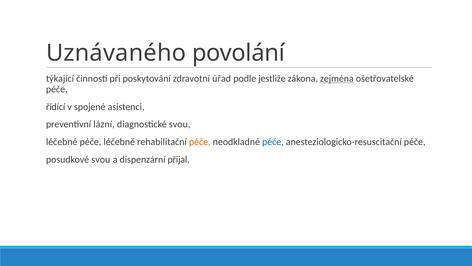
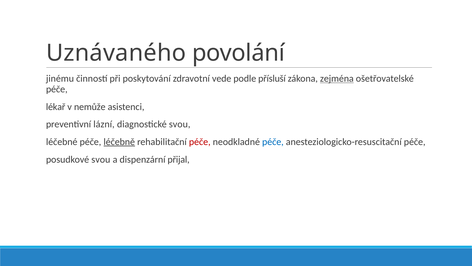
týkající: týkající -> jinému (60, 78)
úřad: úřad -> vede (222, 78)
jestliže: jestliže -> přísluší (272, 78)
řídící: řídící -> lékař (56, 107)
spojené: spojené -> nemůže (90, 107)
léčebně underline: none -> present (119, 142)
péče colour: orange -> red (200, 142)
